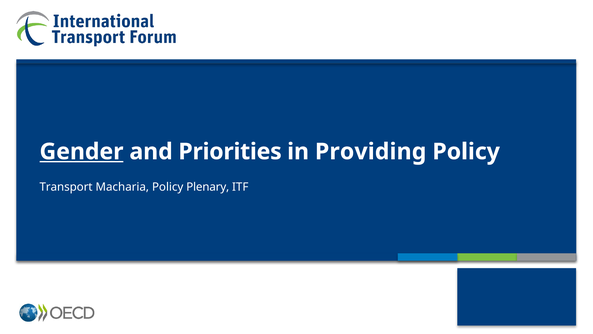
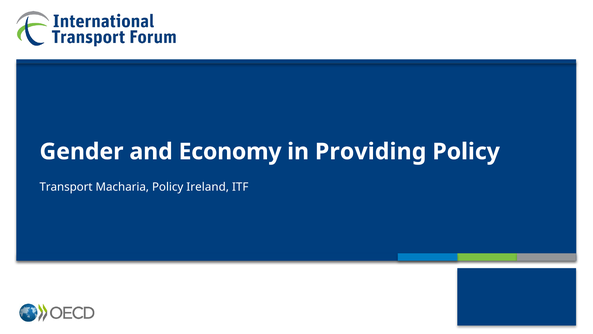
Gender underline: present -> none (82, 151)
Priorities: Priorities -> Economy (230, 151)
Plenary: Plenary -> Ireland (208, 187)
